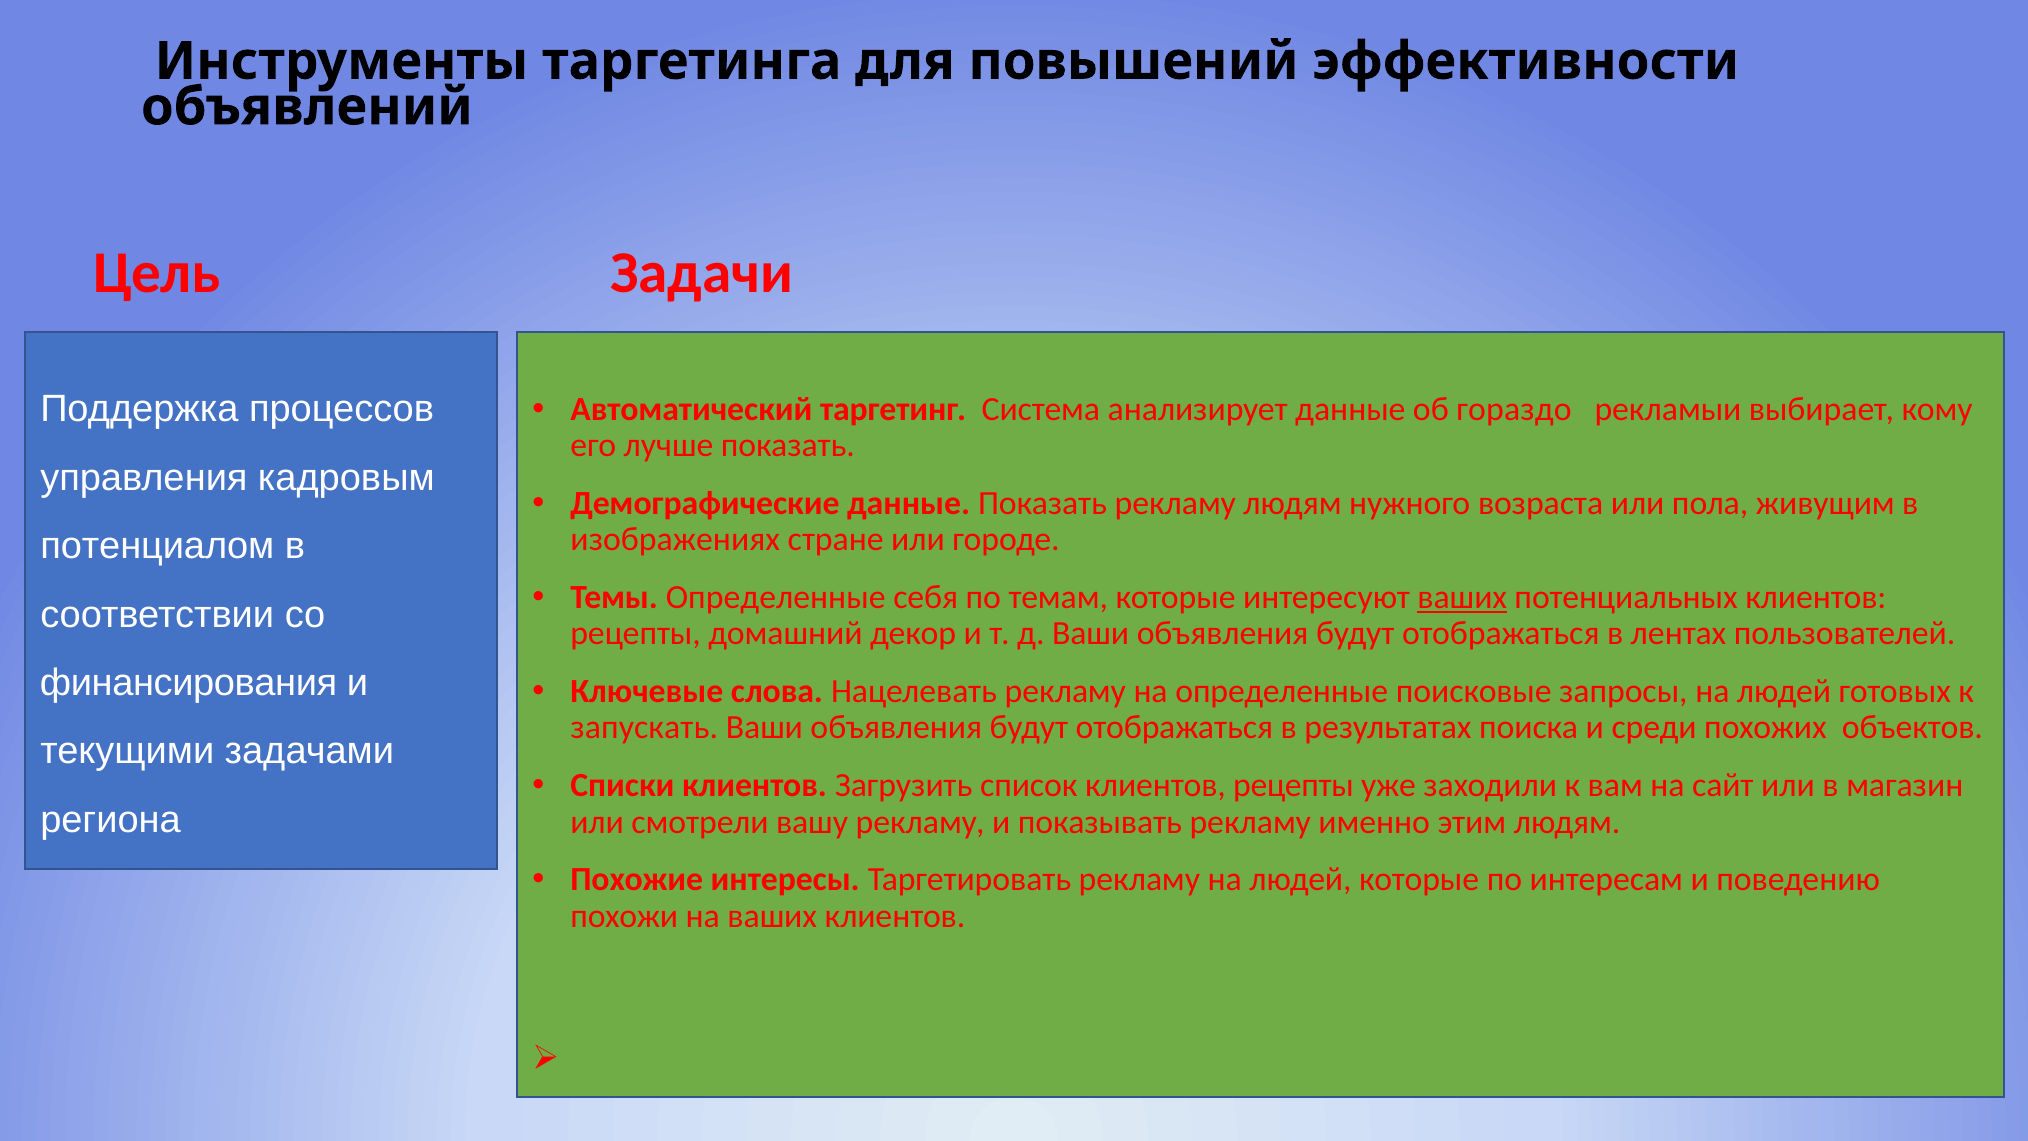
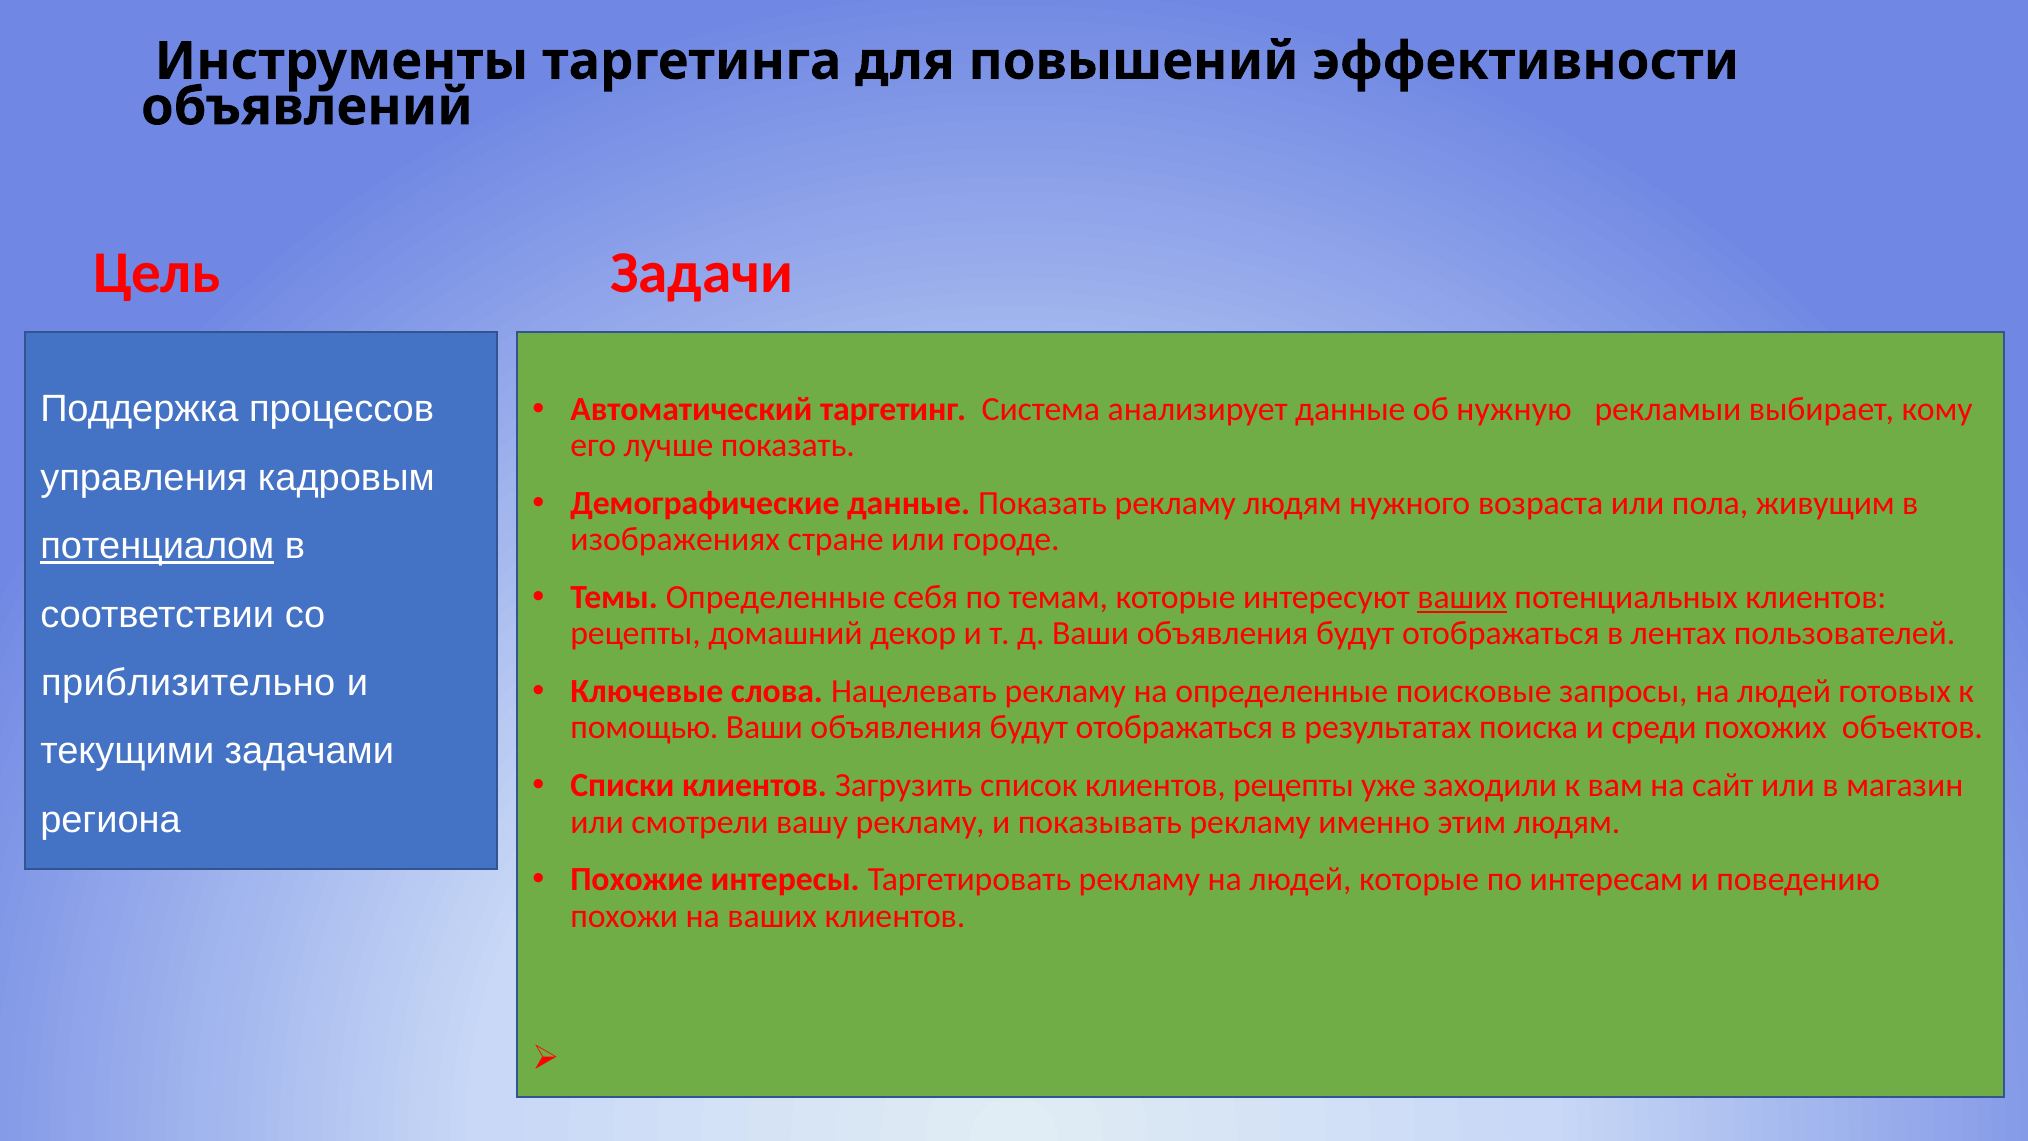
гораздо: гораздо -> нужную (1514, 409)
потенциалом underline: none -> present (157, 546)
финансирования: финансирования -> приблизительно (188, 683)
запускать: запускать -> помощью (644, 728)
